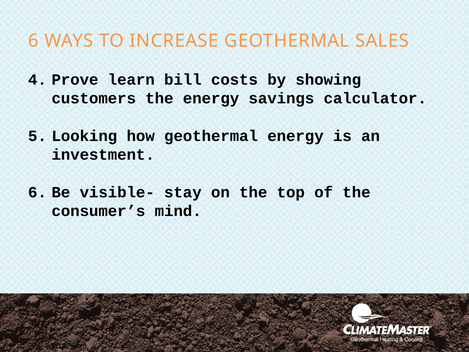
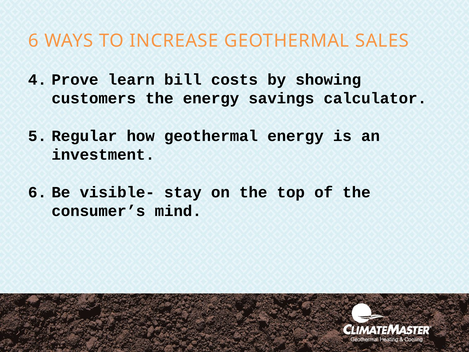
Looking: Looking -> Regular (84, 136)
